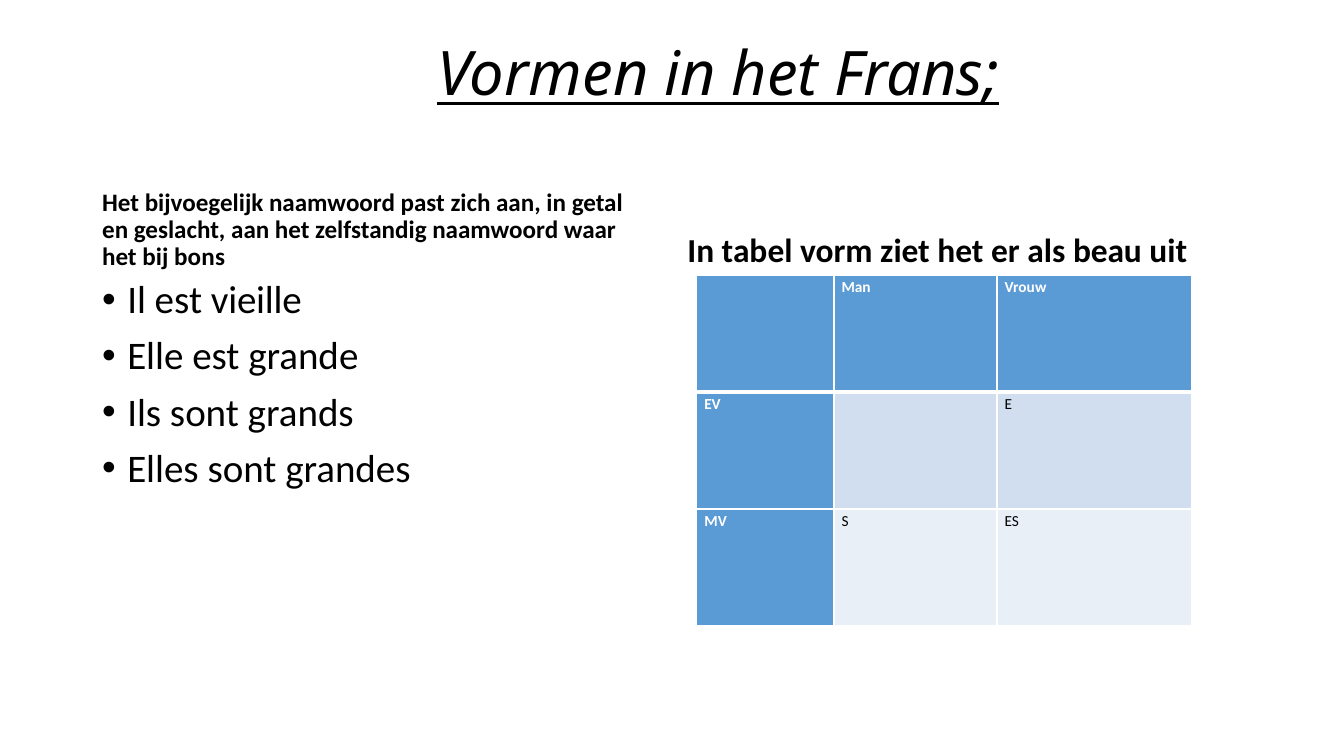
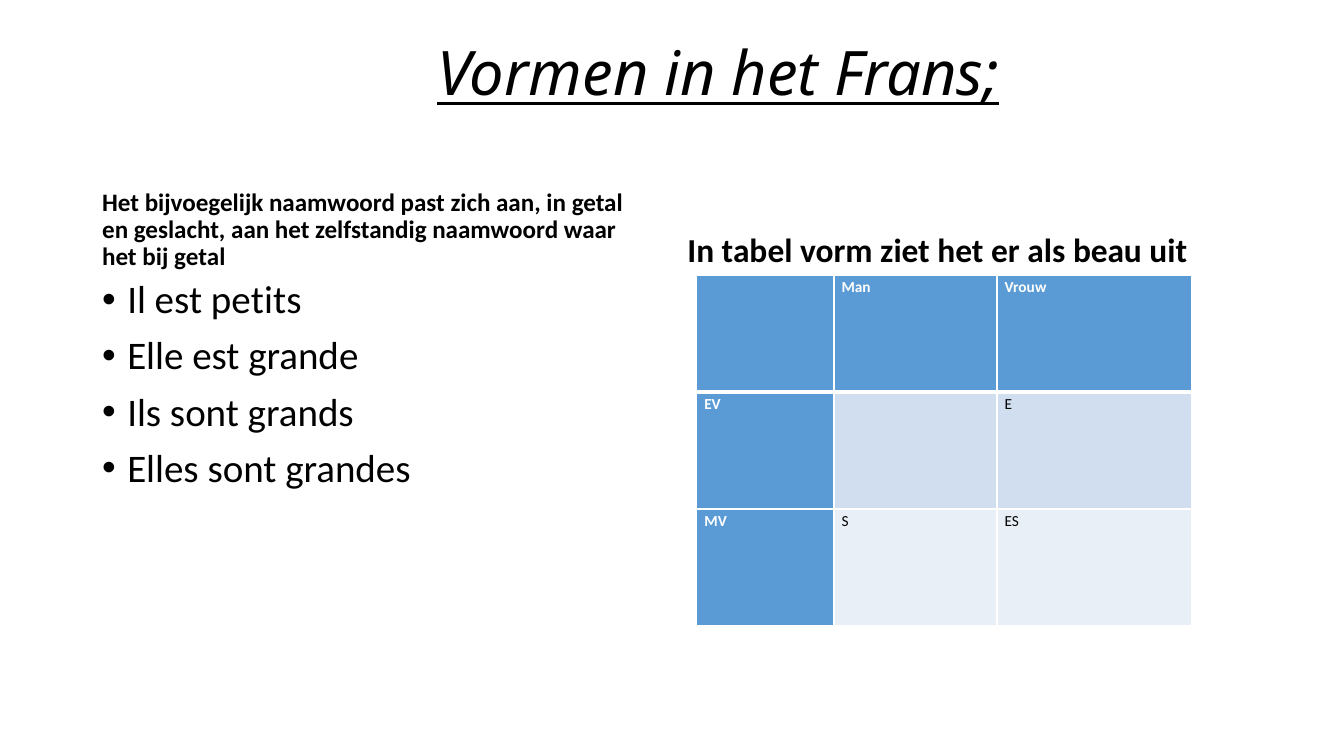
bij bons: bons -> getal (200, 257)
vieille: vieille -> petits (256, 301)
